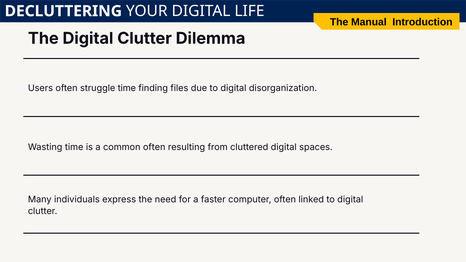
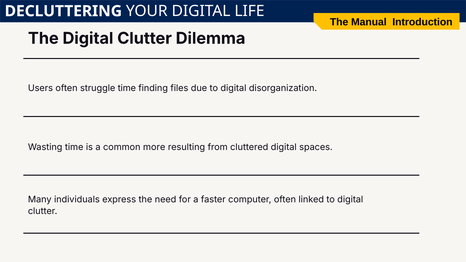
common often: often -> more (154, 147)
